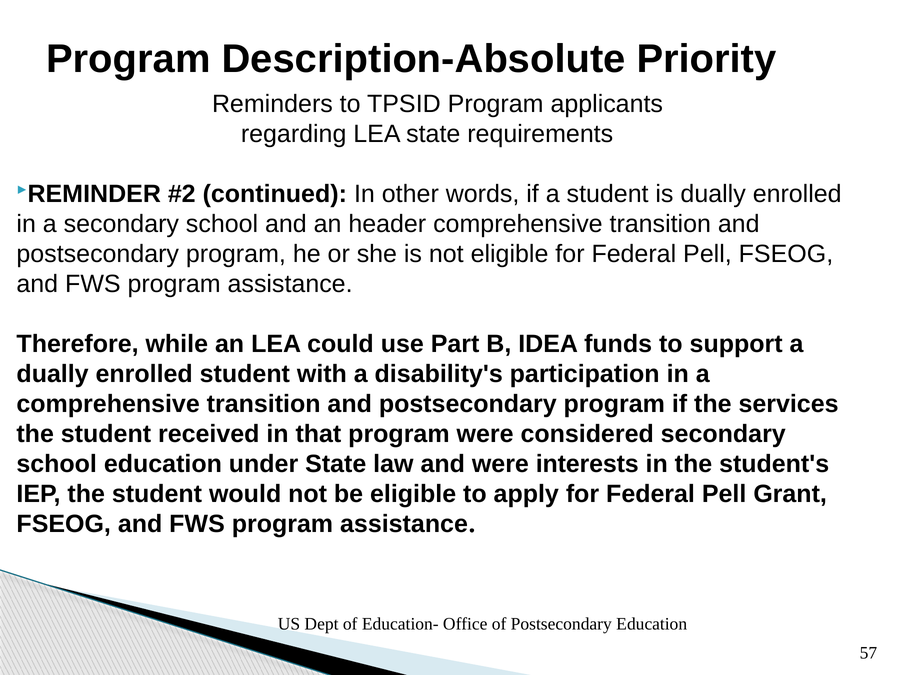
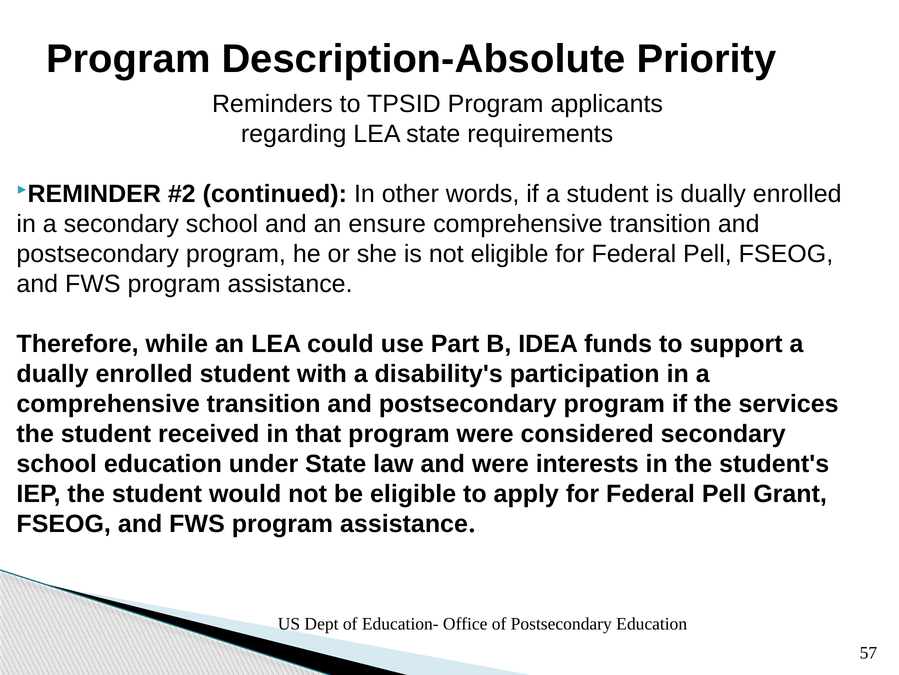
header: header -> ensure (387, 224)
